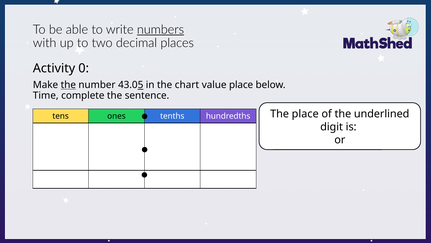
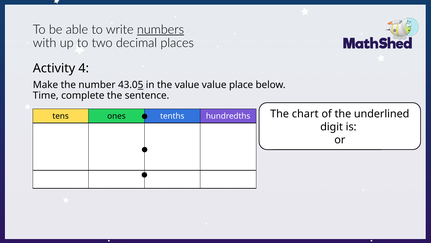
0: 0 -> 4 (84, 68)
the underline: present -> none (68, 85)
the chart: chart -> value (187, 85)
The place: place -> chart (305, 114)
